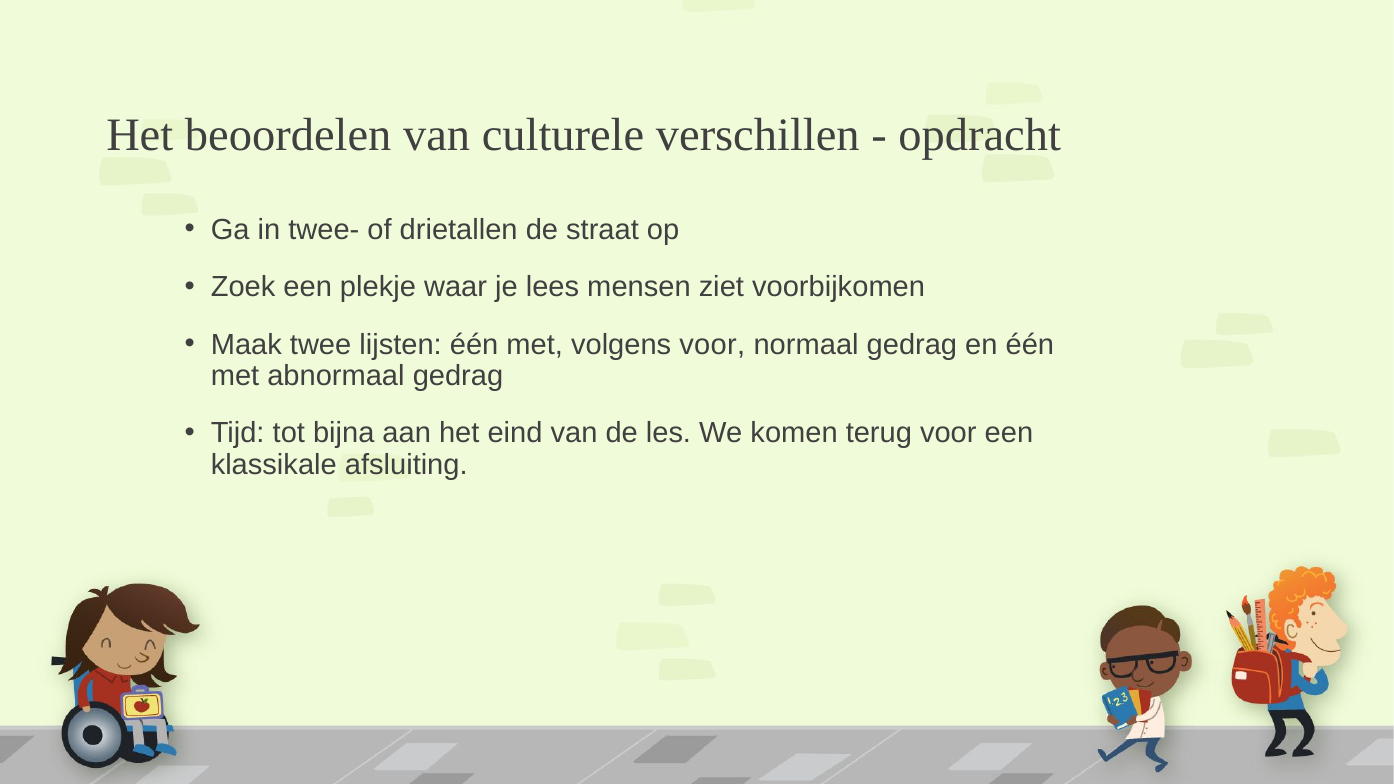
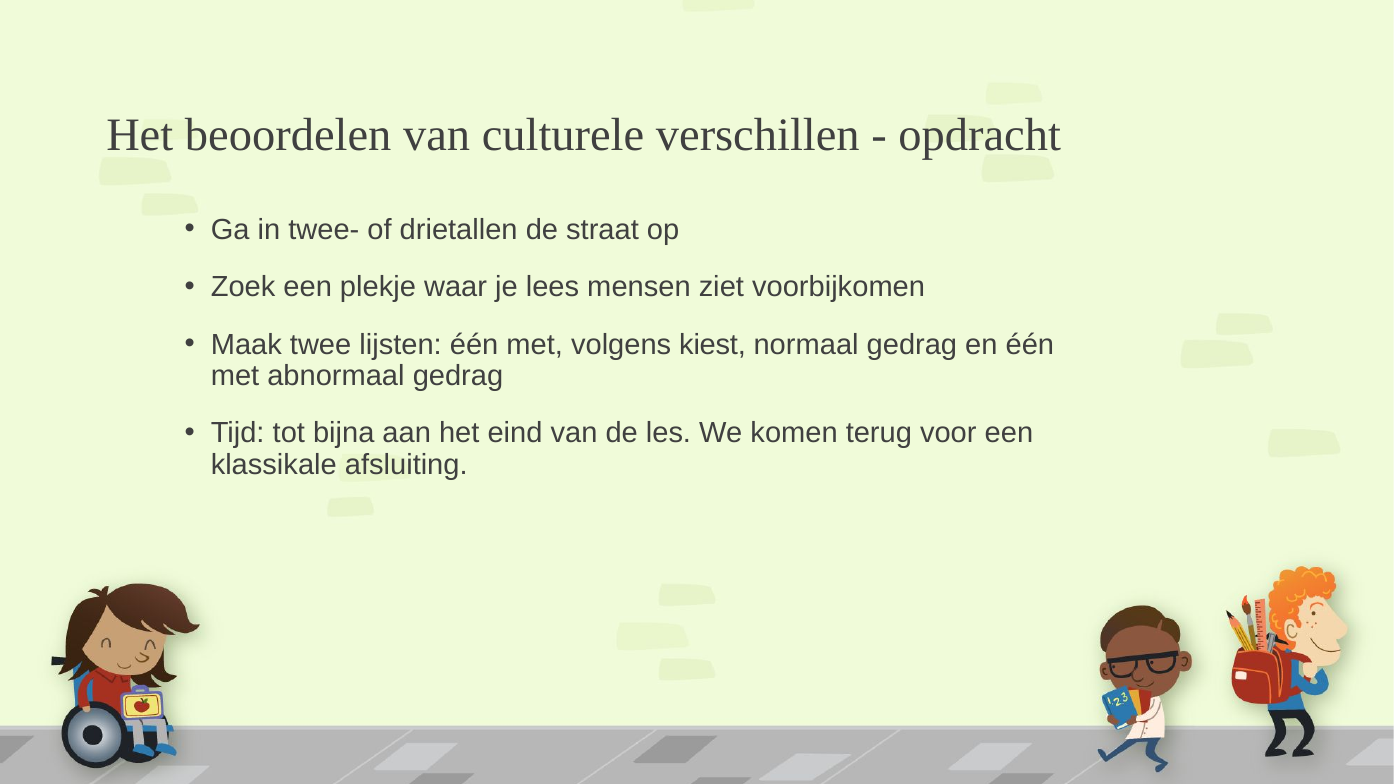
volgens voor: voor -> kiest (713, 344)
